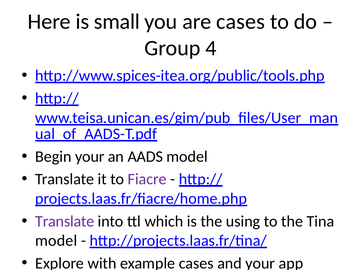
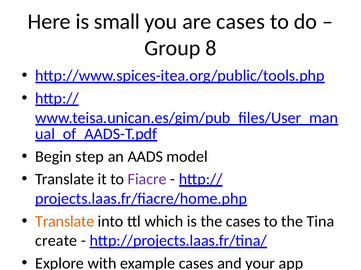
4: 4 -> 8 (211, 48)
Begin your: your -> step (90, 157)
Translate colour: purple -> orange (65, 222)
the using: using -> cases (243, 222)
model: model -> create (56, 241)
